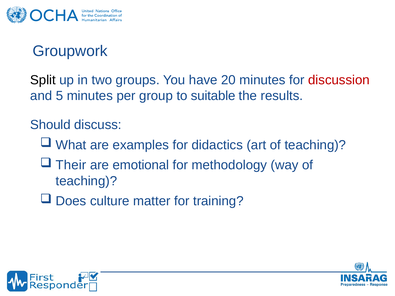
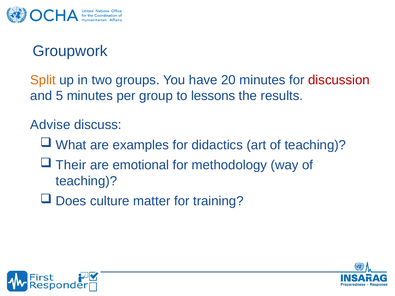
Split colour: black -> orange (43, 80)
suitable: suitable -> lessons (213, 96)
Should: Should -> Advise (50, 125)
